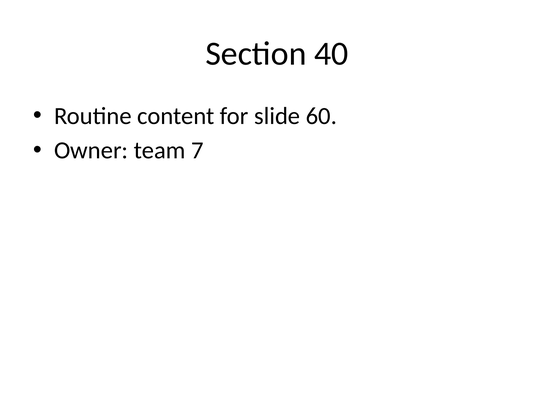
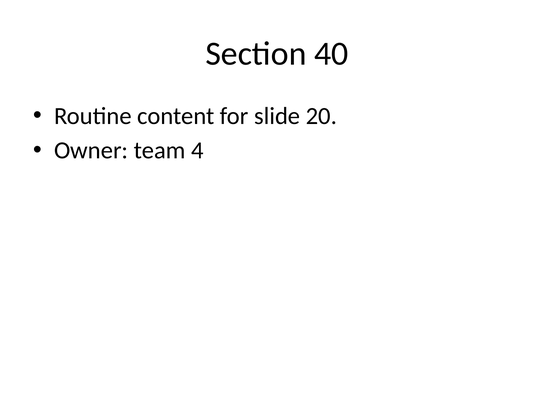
60: 60 -> 20 (321, 116)
7: 7 -> 4 (197, 151)
